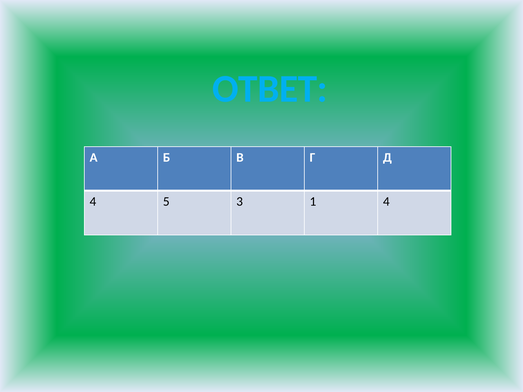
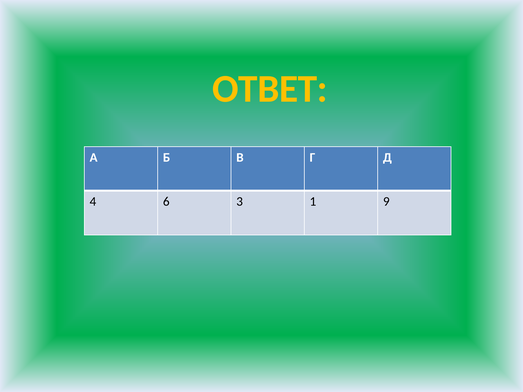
ОТВЕТ colour: light blue -> yellow (270, 89)
5: 5 -> 6 (166, 202)
1 4: 4 -> 9 (386, 202)
